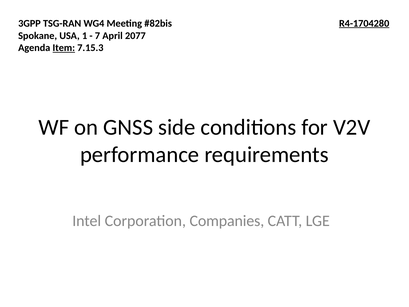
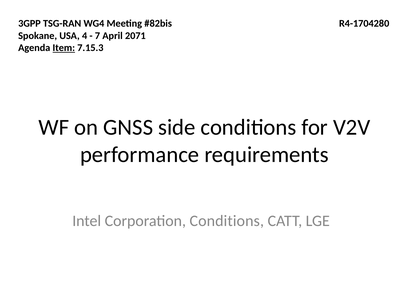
R4-1704280 underline: present -> none (364, 23)
1: 1 -> 4 (85, 36)
2077: 2077 -> 2071 (135, 36)
Corporation Companies: Companies -> Conditions (227, 221)
